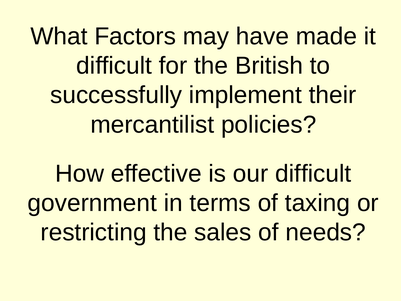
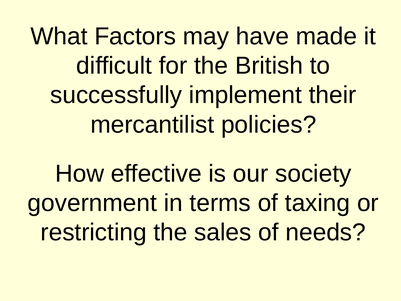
our difficult: difficult -> society (313, 173)
